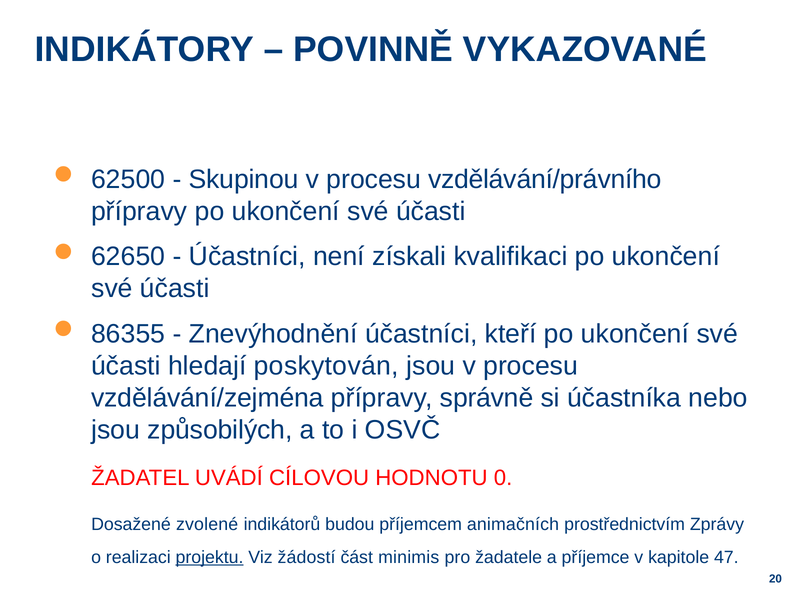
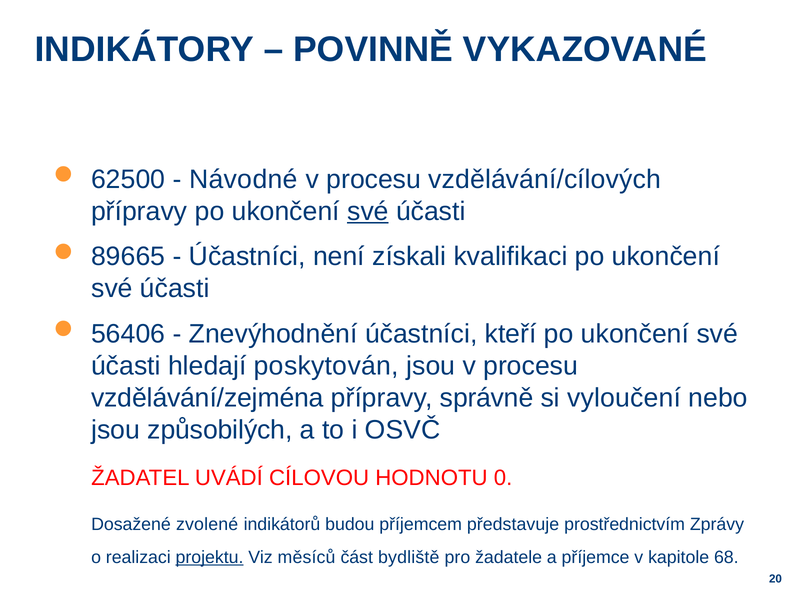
Skupinou: Skupinou -> Návodné (243, 179)
vzdělávání/právního: vzdělávání/právního -> vzdělávání/cílových (545, 179)
své underline: none -> present (368, 211)
62650: 62650 -> 89665 (128, 256)
86355: 86355 -> 56406 (128, 334)
účastníka: účastníka -> vyloučení (624, 398)
animačních: animačních -> představuje (513, 524)
žádostí: žádostí -> měsíců (307, 557)
minimis: minimis -> bydliště (409, 557)
47: 47 -> 68 (726, 557)
